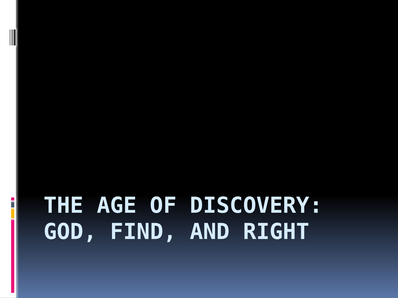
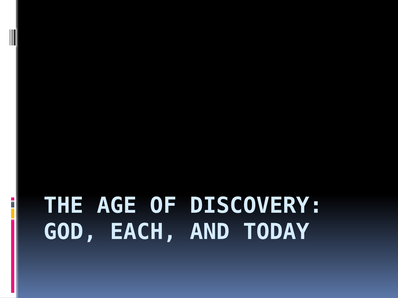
FIND: FIND -> EACH (143, 232)
RIGHT: RIGHT -> TODAY (276, 232)
